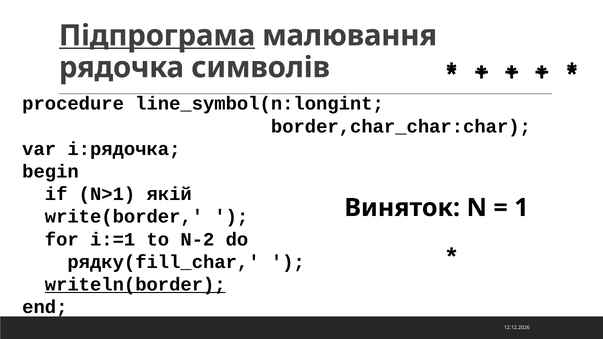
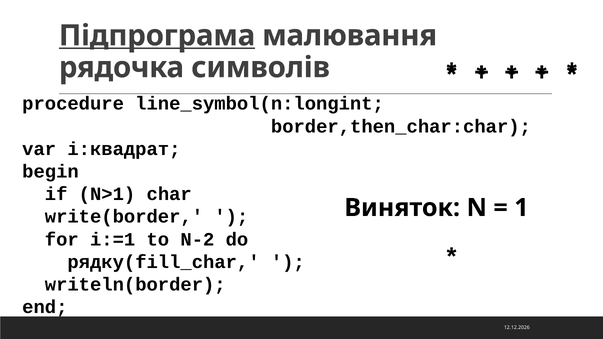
border,char_char:char: border,char_char:char -> border,then_char:char (401, 126)
i:рядочка: i:рядочка -> i:квадрат (124, 149)
якій: якій -> char (169, 194)
writeln(border underline: present -> none (135, 285)
